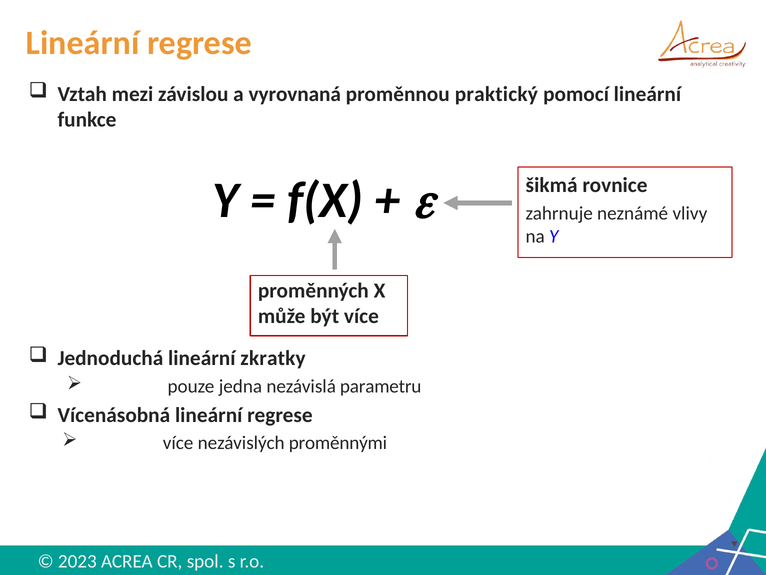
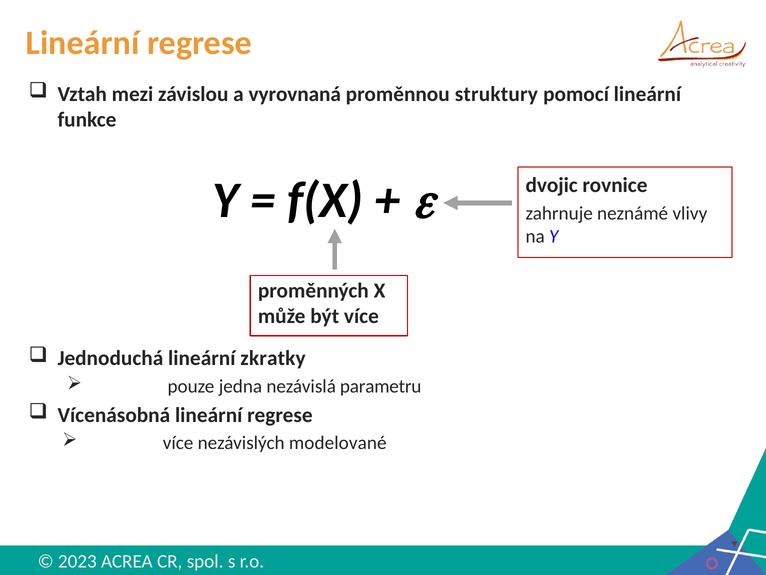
praktický: praktický -> struktury (496, 94)
šikmá: šikmá -> dvojic (552, 185)
proměnnými: proměnnými -> modelované (338, 443)
